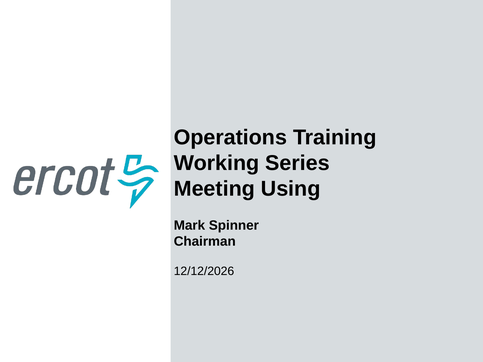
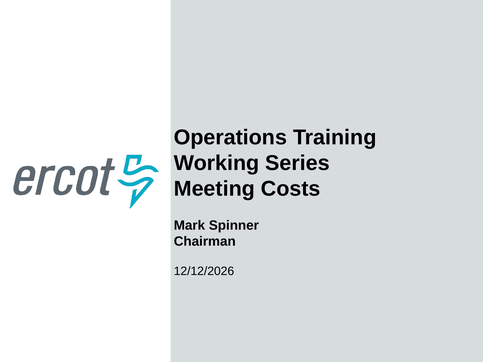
Using: Using -> Costs (291, 189)
